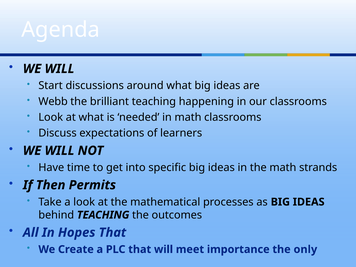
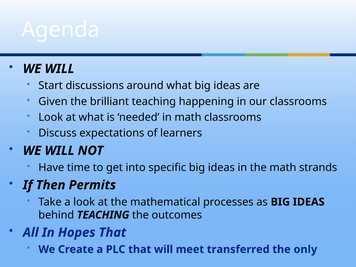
Webb: Webb -> Given (53, 101)
importance: importance -> transferred (238, 249)
